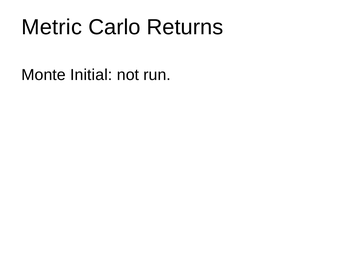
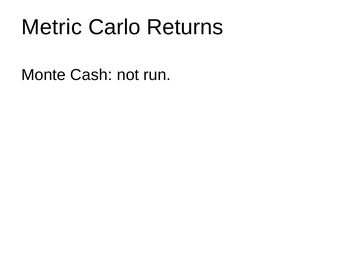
Initial: Initial -> Cash (91, 75)
